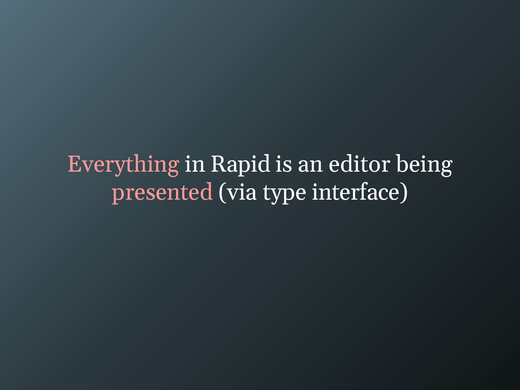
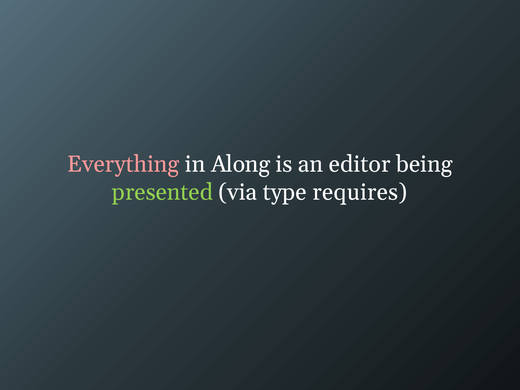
Rapid: Rapid -> Along (241, 164)
presented colour: pink -> light green (162, 192)
interface: interface -> requires (360, 192)
